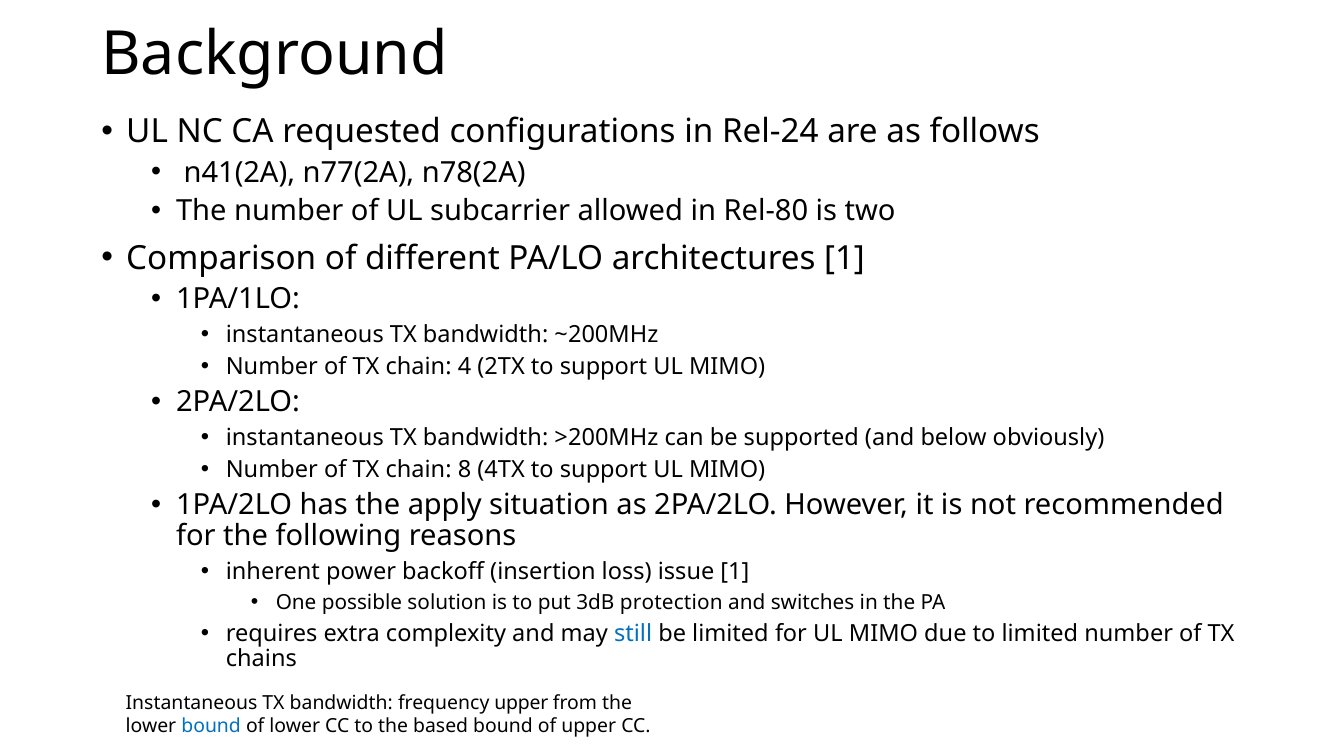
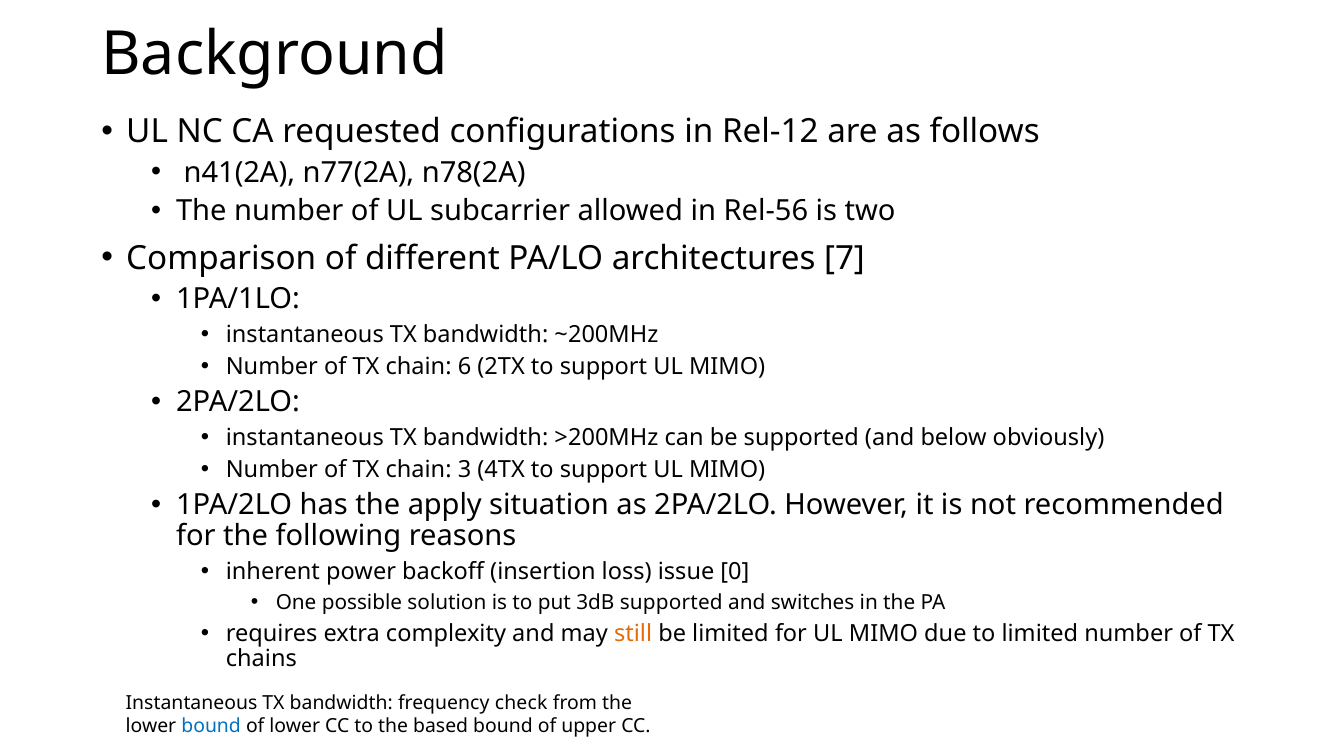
Rel-24: Rel-24 -> Rel-12 (770, 132)
Rel-80: Rel-80 -> Rel-56 (766, 211)
architectures 1: 1 -> 7 (845, 258)
4: 4 -> 6 (464, 366)
8: 8 -> 3 (464, 469)
issue 1: 1 -> 0 (735, 571)
3dB protection: protection -> supported (671, 602)
still colour: blue -> orange (633, 633)
frequency upper: upper -> check (521, 703)
